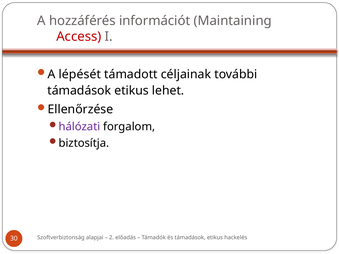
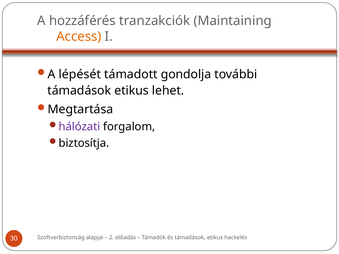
információt: információt -> tranzakciók (155, 21)
Access colour: red -> orange (79, 37)
céljainak: céljainak -> gondolja (186, 74)
Ellenőrzése: Ellenőrzése -> Megtartása (80, 110)
